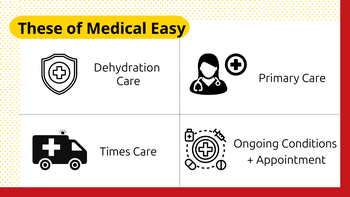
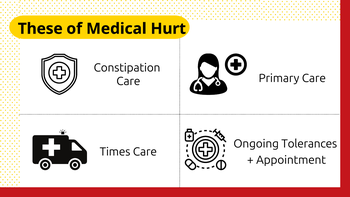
Easy: Easy -> Hurt (168, 29)
Dehydration: Dehydration -> Constipation (127, 68)
Conditions: Conditions -> Tolerances (309, 144)
